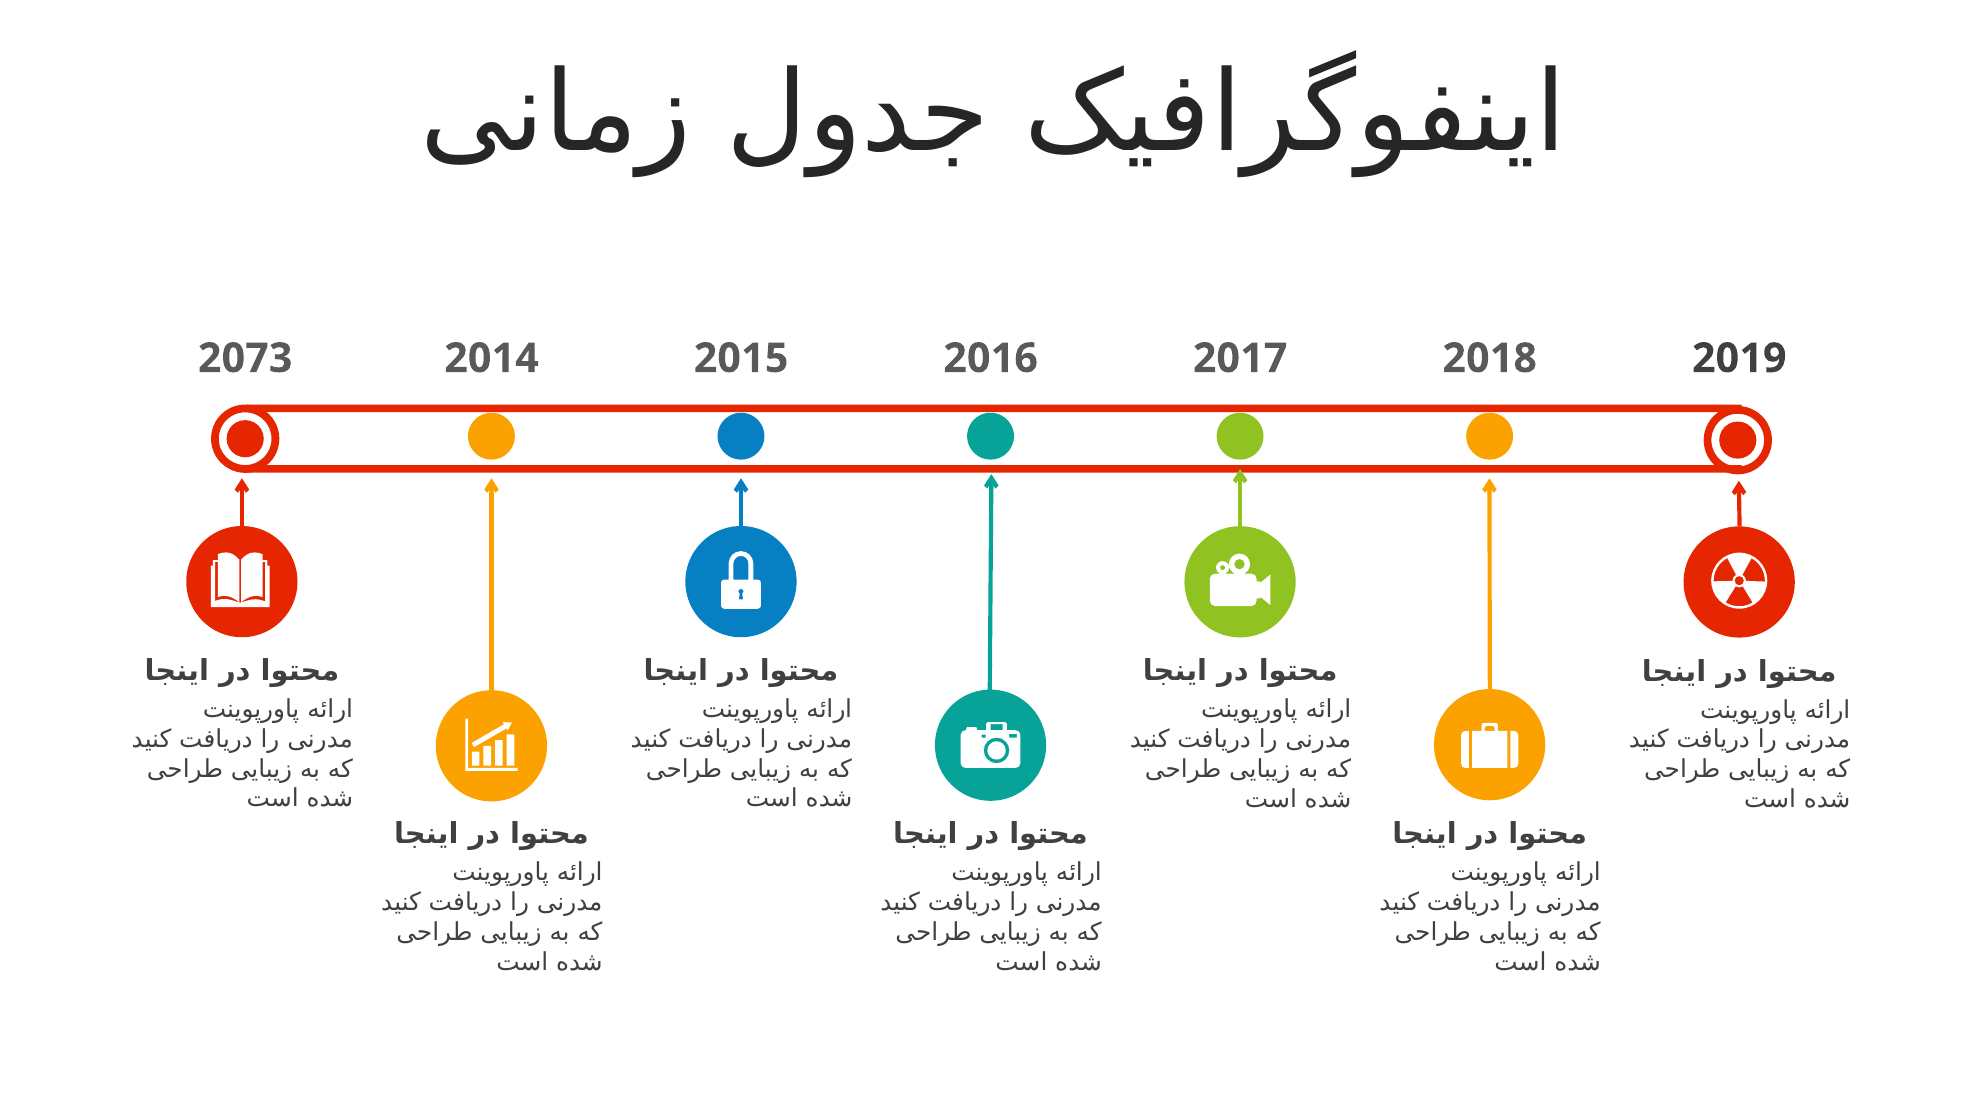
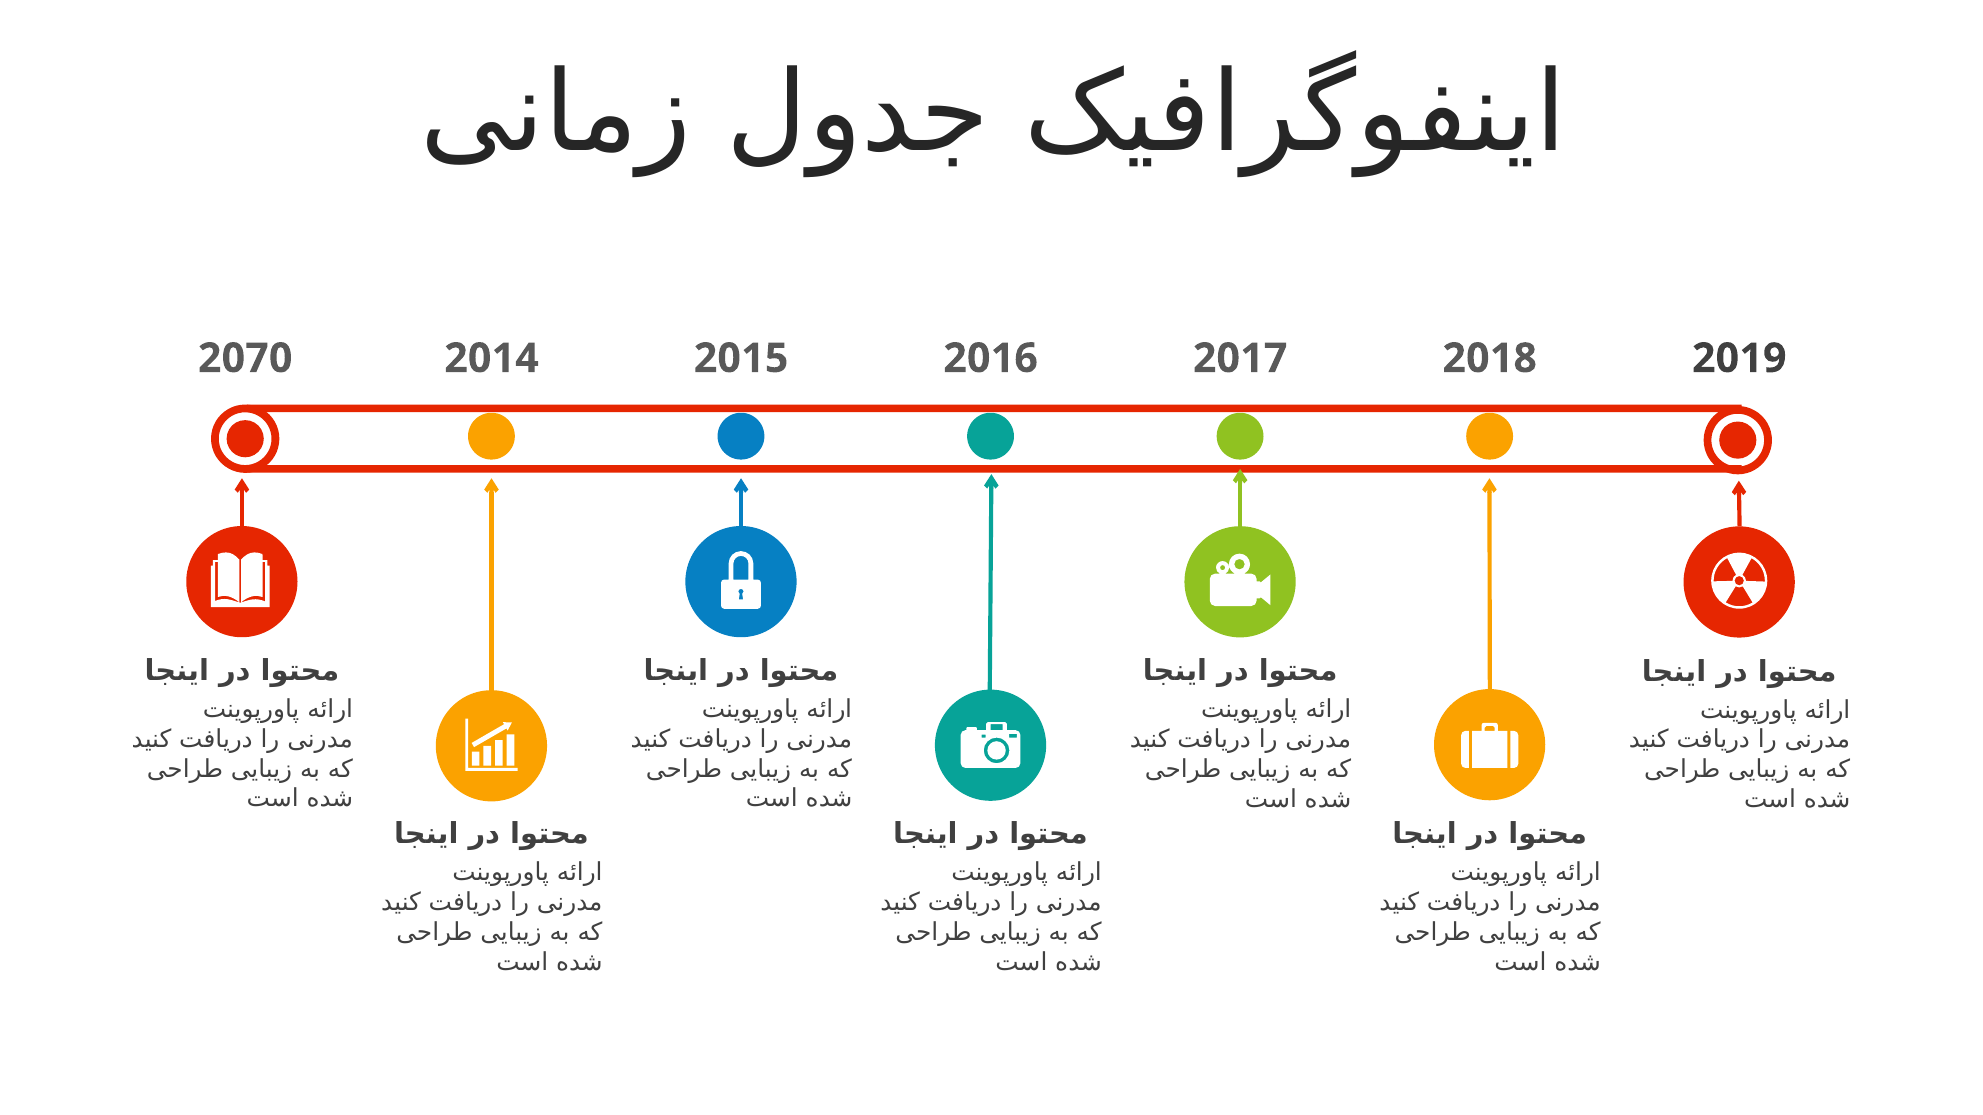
2073: 2073 -> 2070 (245, 359)
